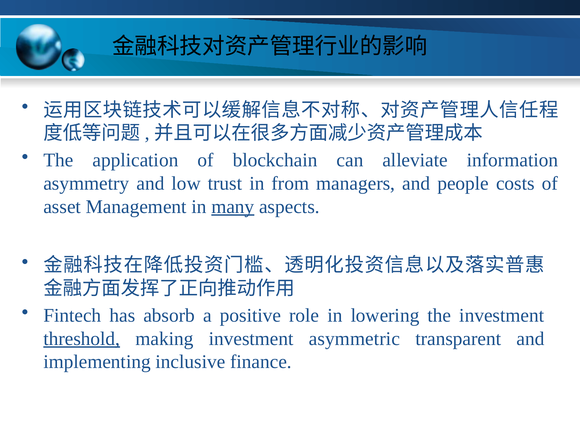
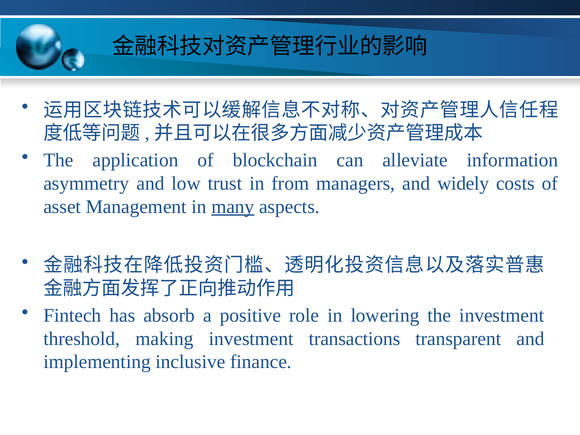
people: people -> widely (463, 183)
threshold underline: present -> none (82, 339)
asymmetric: asymmetric -> transactions (355, 339)
